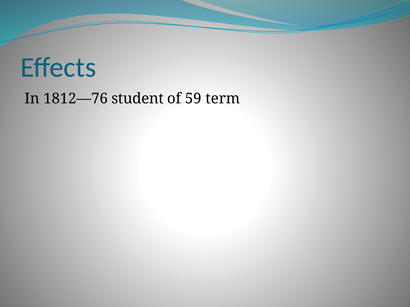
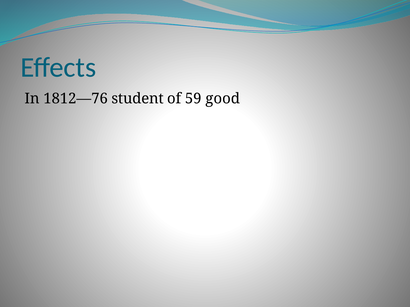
term: term -> good (223, 99)
